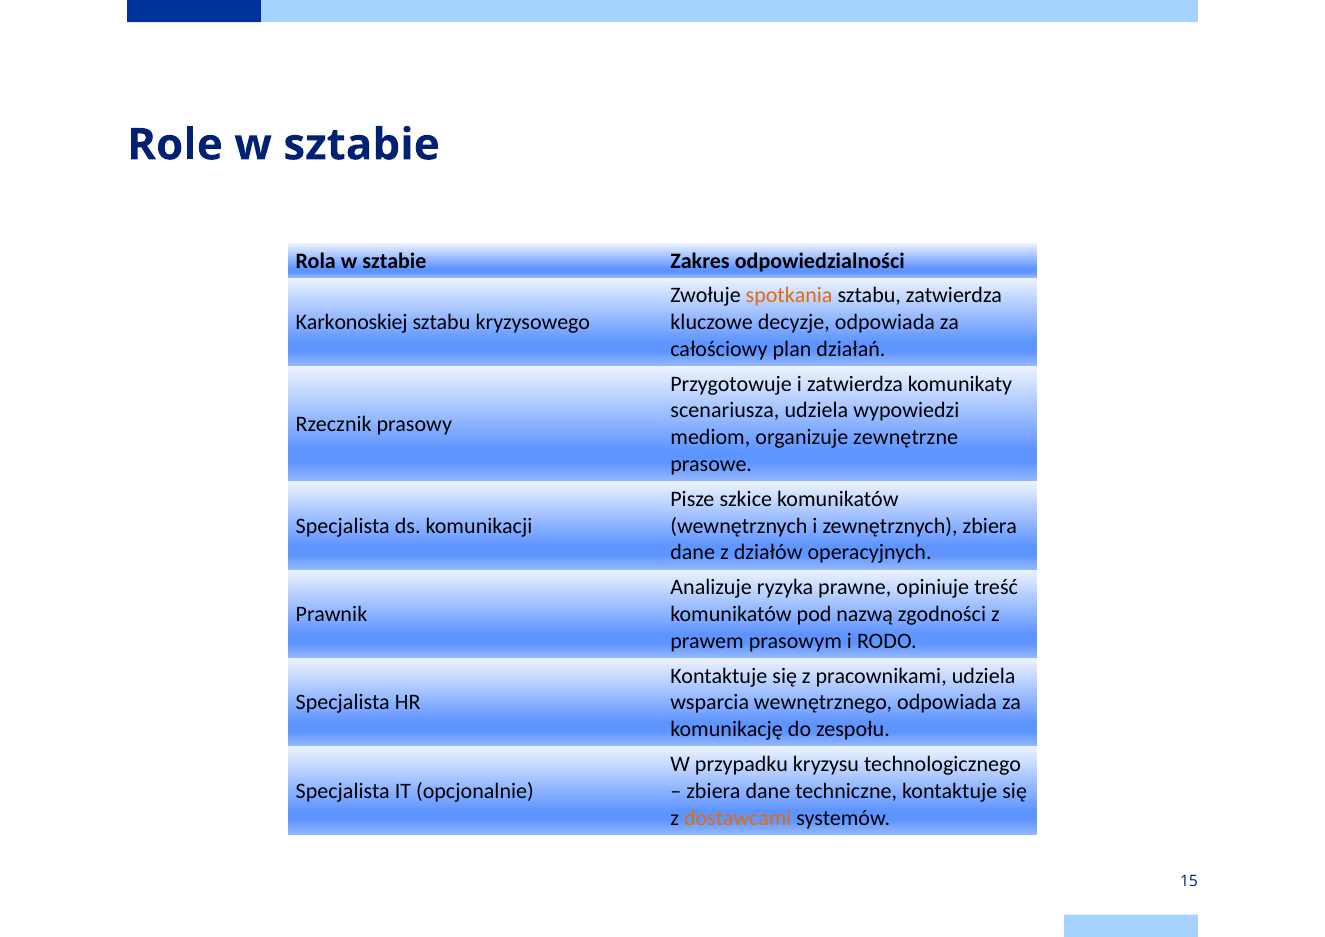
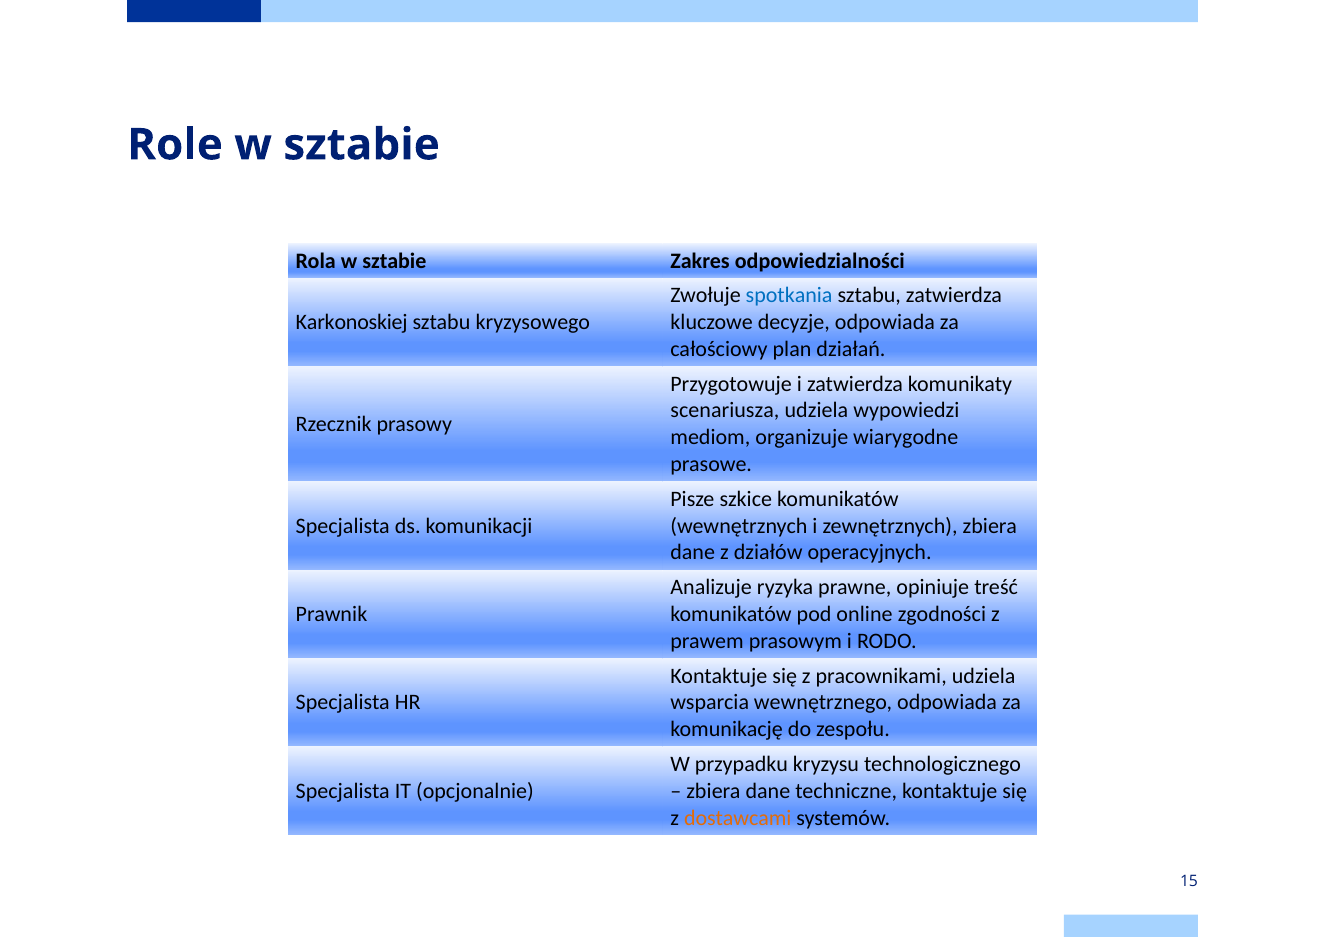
spotkania colour: orange -> blue (789, 295)
zewnętrzne: zewnętrzne -> wiarygodne (906, 437)
nazwą: nazwą -> online (865, 614)
